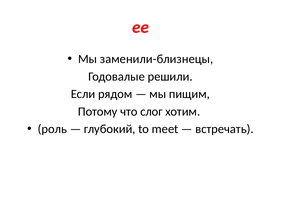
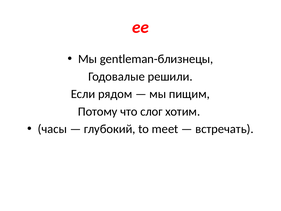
заменили-близнецы: заменили-близнецы -> gentleman-близнецы (157, 59)
роль: роль -> часы (52, 129)
